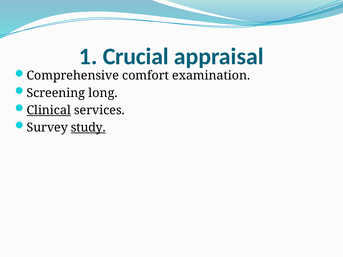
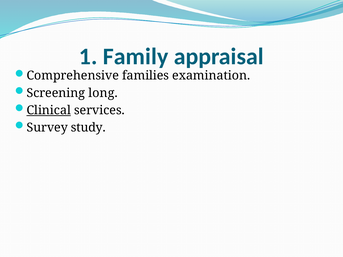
Crucial: Crucial -> Family (136, 57)
comfort: comfort -> families (146, 76)
study underline: present -> none (88, 128)
